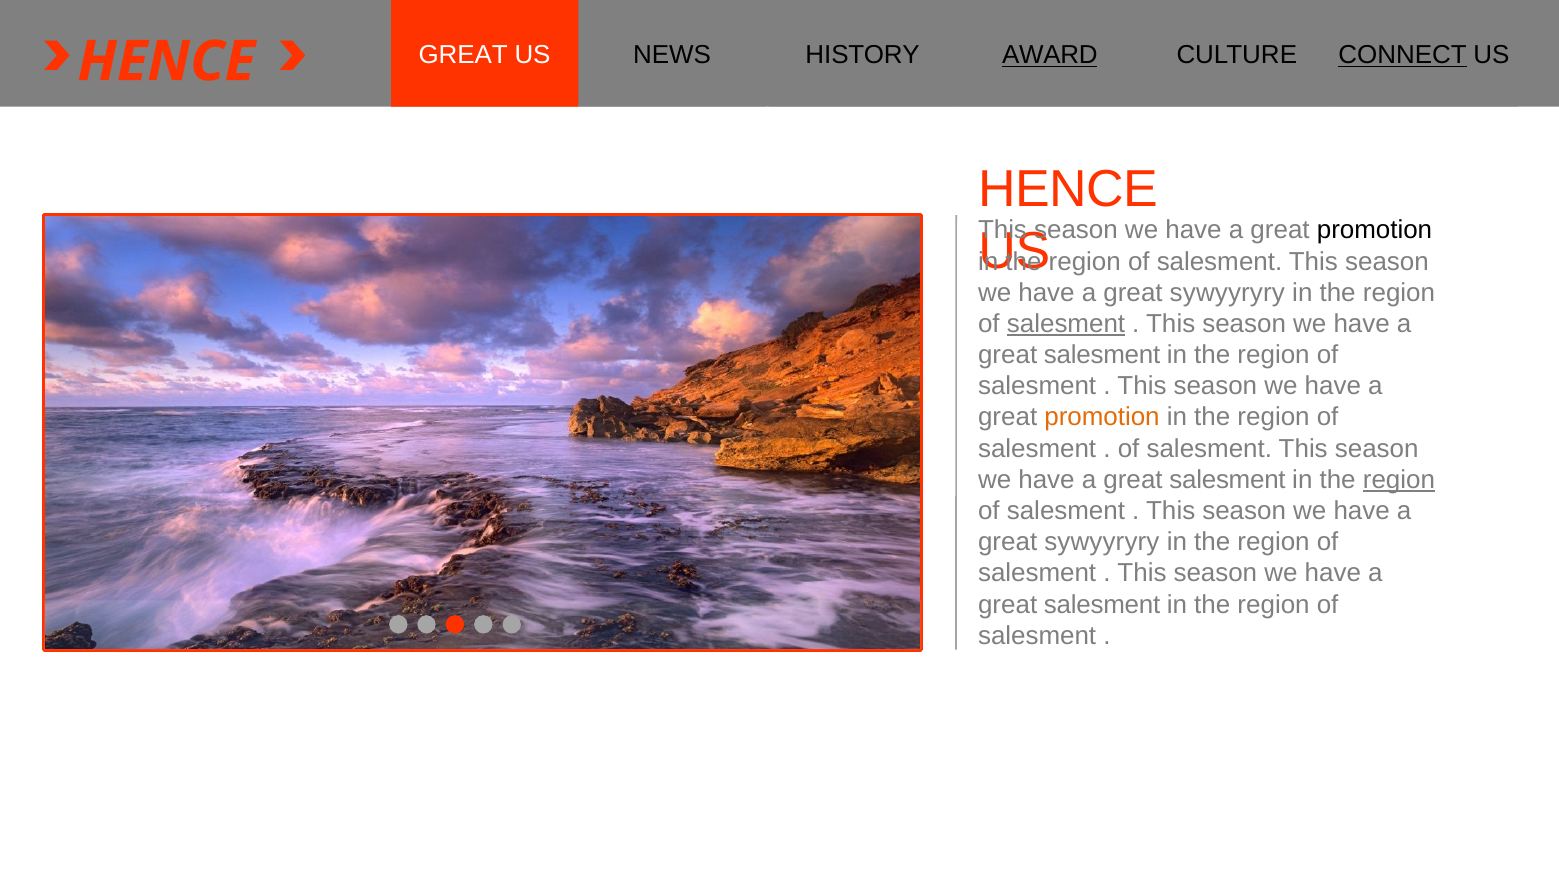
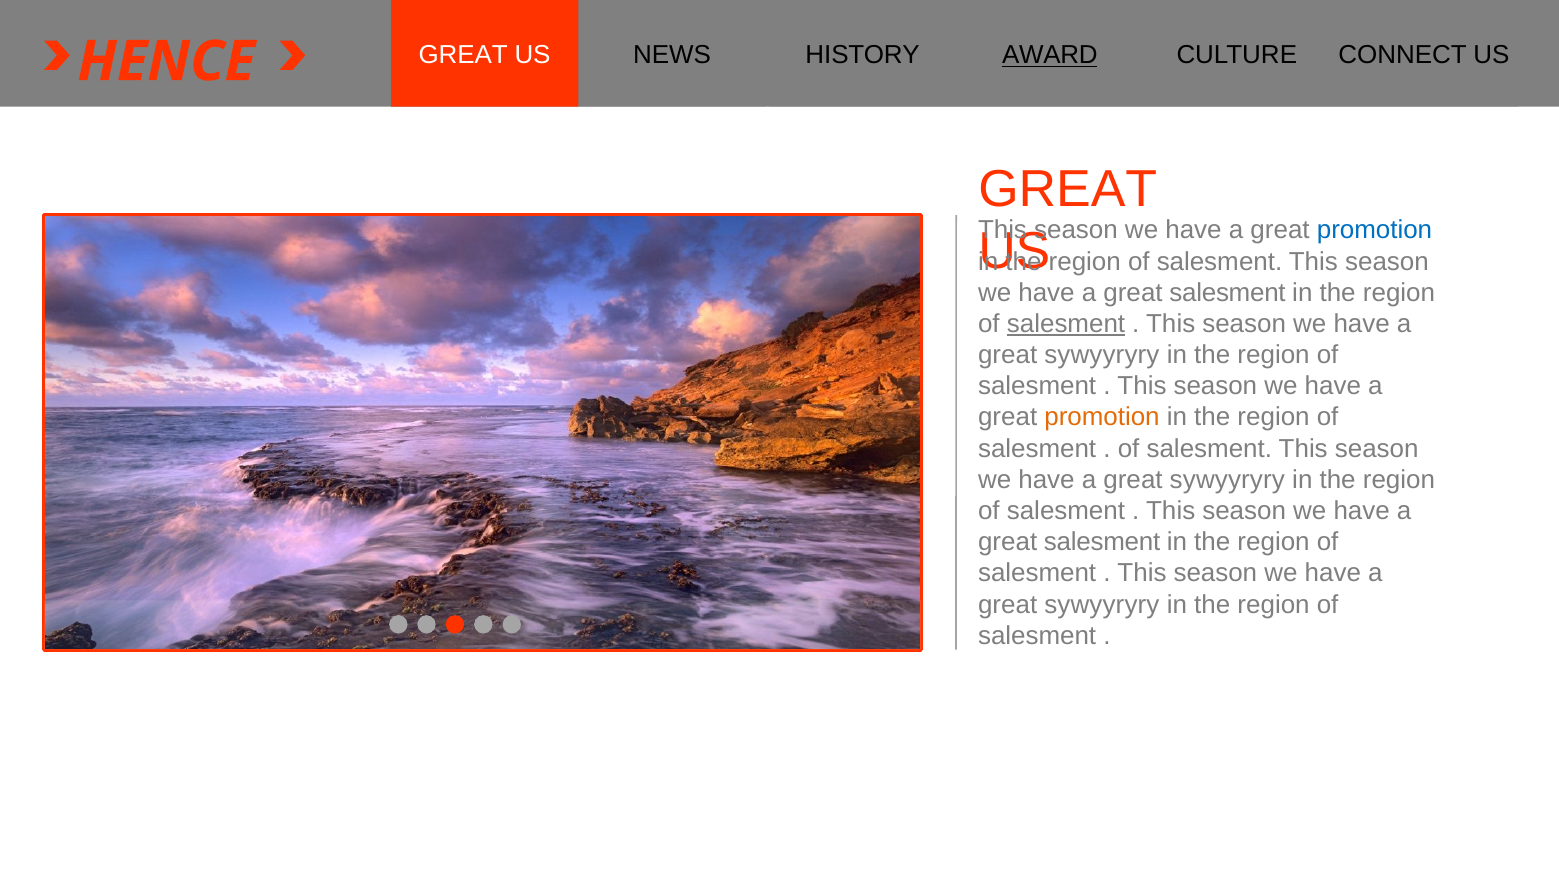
CONNECT underline: present -> none (1403, 55)
HENCE: HENCE -> GREAT (1068, 189)
promotion colour: black -> blue (1374, 230)
sywyyryry: sywyyryry -> salesment (1228, 293)
salesment: salesment -> sywyyryry (1102, 355)
salesment: salesment -> sywyyryry (1227, 480)
region underline: present -> none (1399, 480)
sywyyryry: sywyyryry -> salesment (1102, 542)
salesment: salesment -> sywyyryry (1102, 604)
